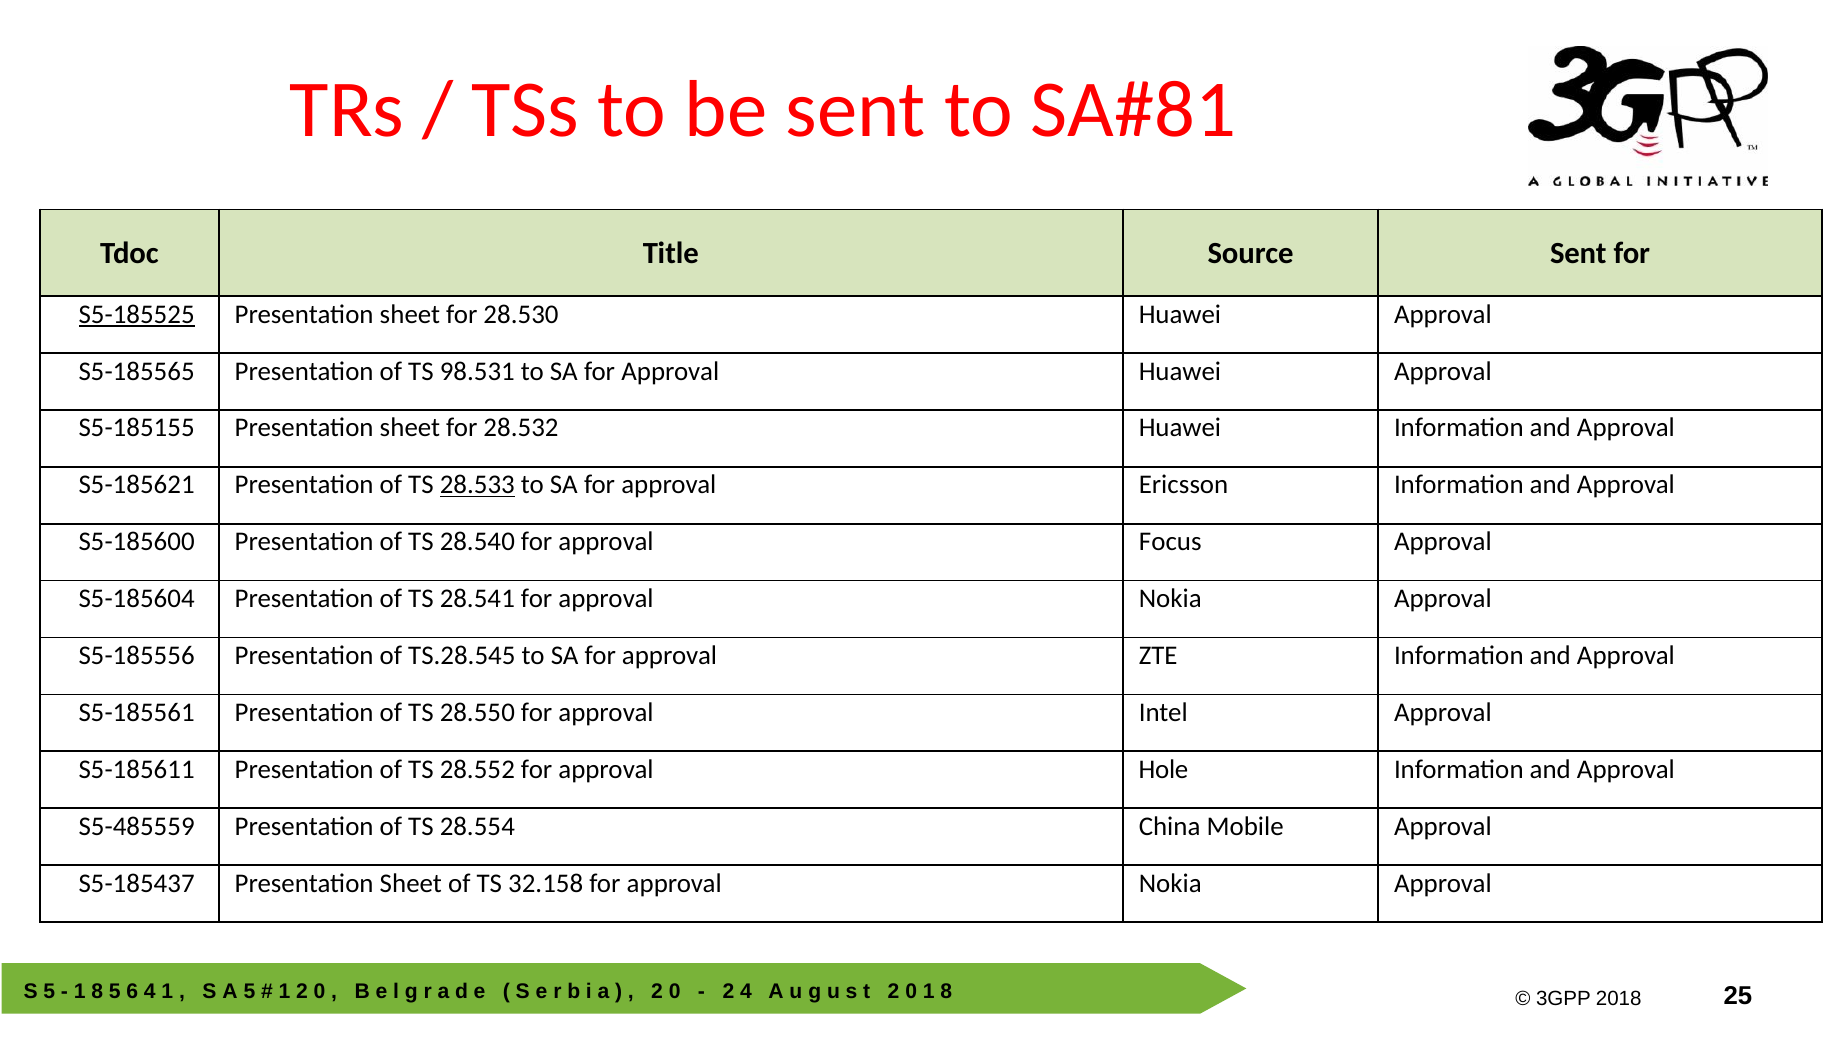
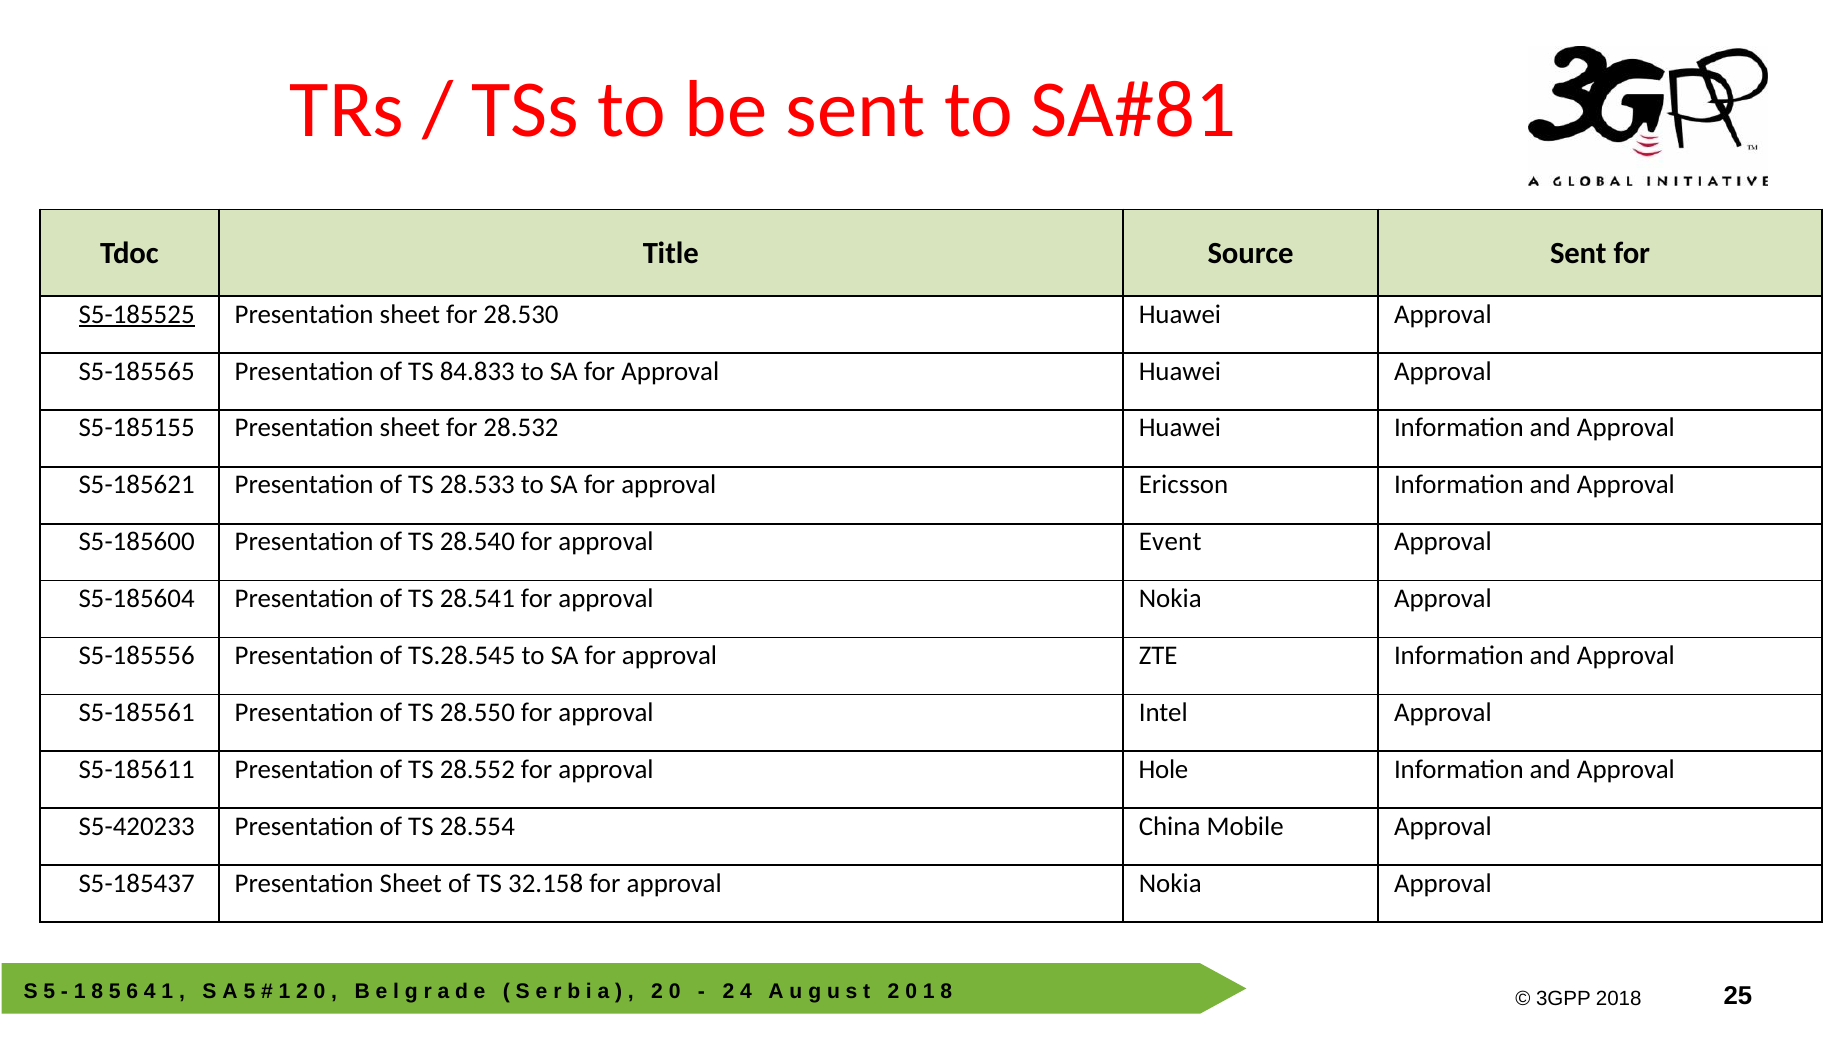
98.531: 98.531 -> 84.833 (477, 371)
28.533 underline: present -> none (477, 485)
Focus: Focus -> Event (1170, 542)
S5-485559: S5-485559 -> S5-420233 (137, 826)
